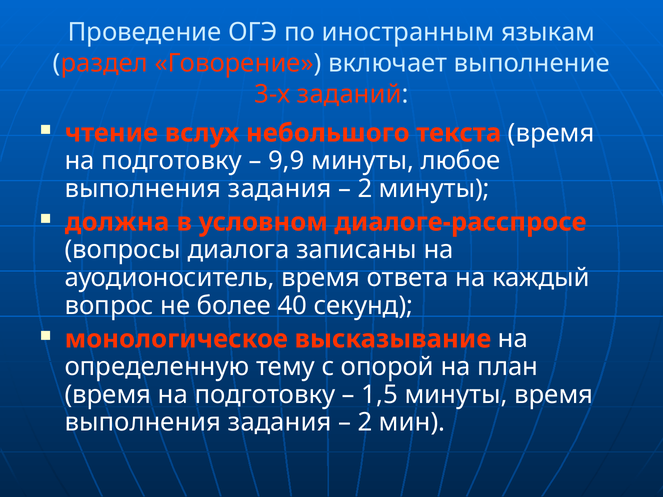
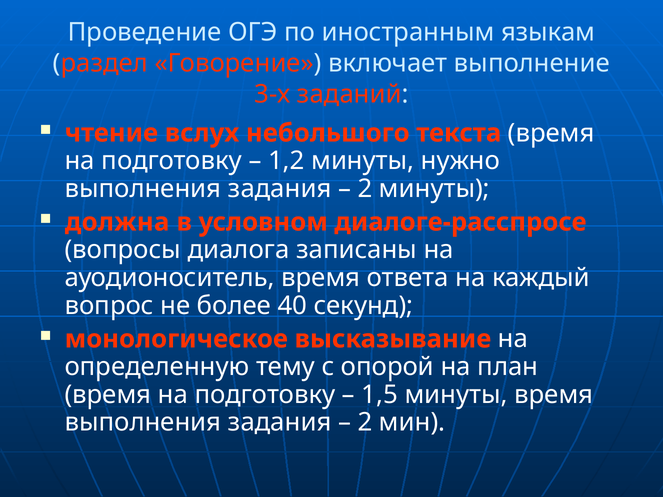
9,9: 9,9 -> 1,2 (286, 161)
любое: любое -> нужно (460, 161)
